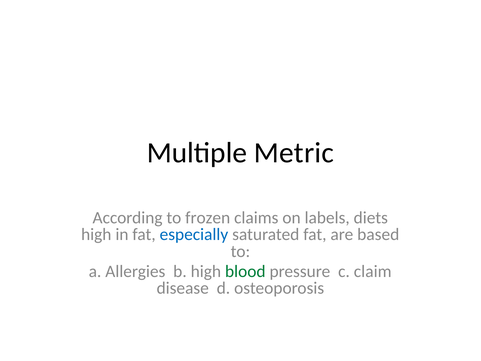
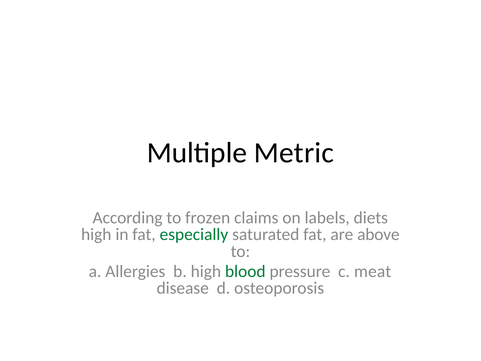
especially colour: blue -> green (194, 234)
based: based -> above (378, 234)
claim: claim -> meat (373, 271)
